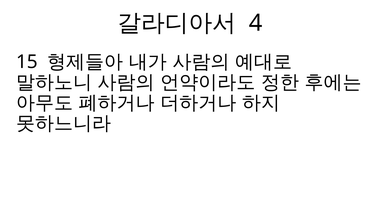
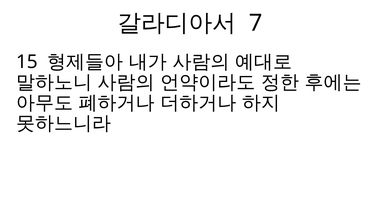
4: 4 -> 7 (256, 23)
